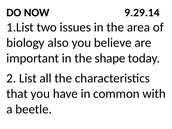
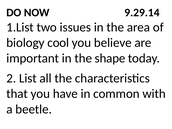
also: also -> cool (58, 43)
